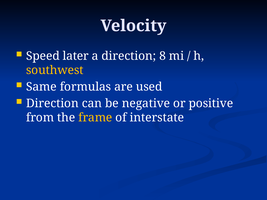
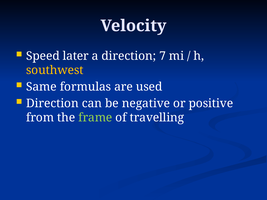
8: 8 -> 7 (163, 56)
frame colour: yellow -> light green (95, 118)
interstate: interstate -> travelling (157, 118)
